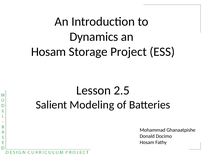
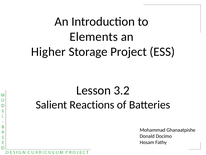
Dynamics: Dynamics -> Elements (94, 37)
Hosam: Hosam -> Higher (48, 52)
2.5: 2.5 -> 3.2 (122, 90)
Modeling: Modeling -> Reactions (92, 104)
